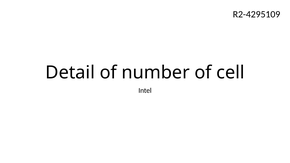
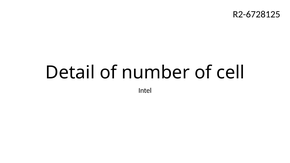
R2-4295109: R2-4295109 -> R2-6728125 (257, 14)
